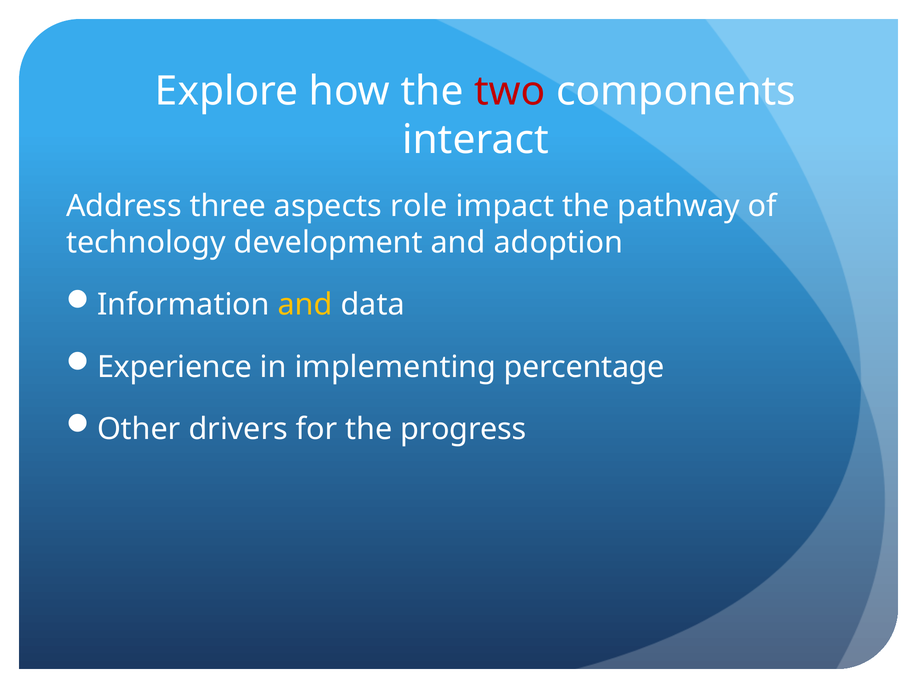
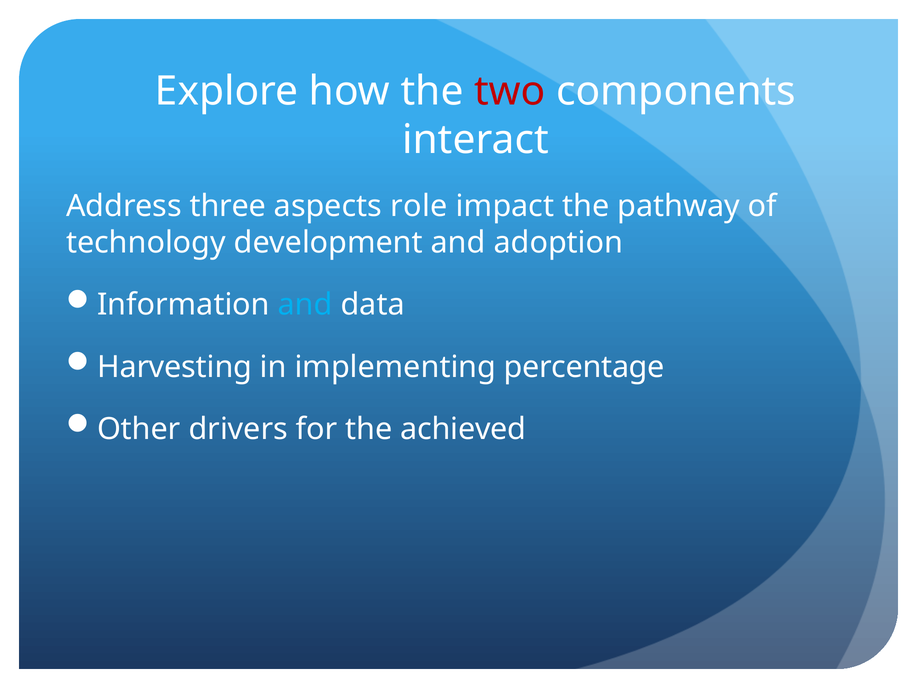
and colour: yellow -> light blue (305, 305)
Experience: Experience -> Harvesting (175, 367)
progress: progress -> achieved (463, 429)
